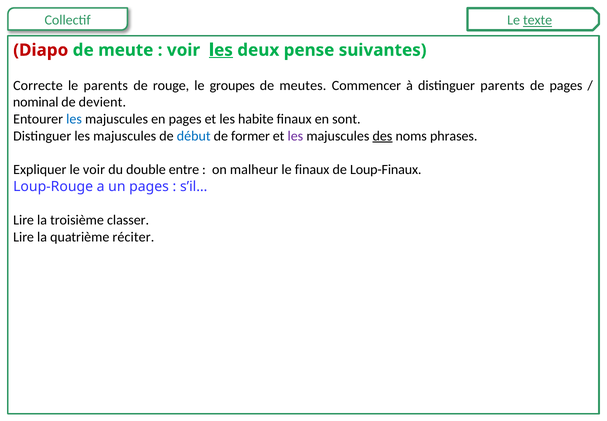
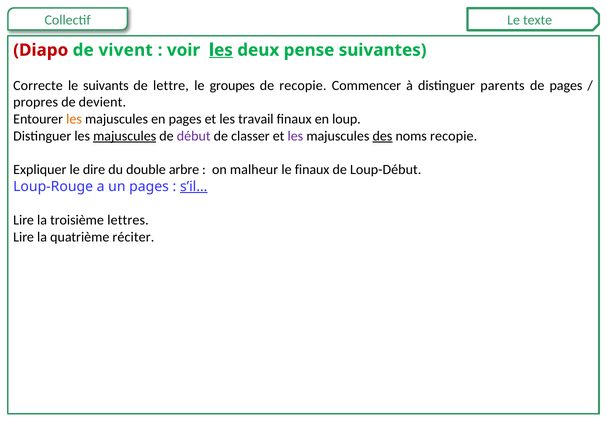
texte underline: present -> none (538, 20)
meute: meute -> vivent (126, 50)
le parents: parents -> suivants (106, 85)
rouge: rouge -> lettre (171, 85)
de meutes: meutes -> recopie (303, 85)
nominal: nominal -> propres (36, 102)
les colour: blue -> orange (74, 119)
habite: habite -> travail (256, 119)
sont: sont -> loup (346, 119)
majuscules underline: none -> present (125, 136)
début colour: blue -> purple (194, 136)
former: former -> classer (250, 136)
noms phrases: phrases -> recopie (454, 136)
le voir: voir -> dire (94, 169)
entre: entre -> arbre (184, 169)
Loup-Finaux: Loup-Finaux -> Loup-Début (386, 169)
s’il… underline: none -> present (194, 186)
classer: classer -> lettres (128, 220)
